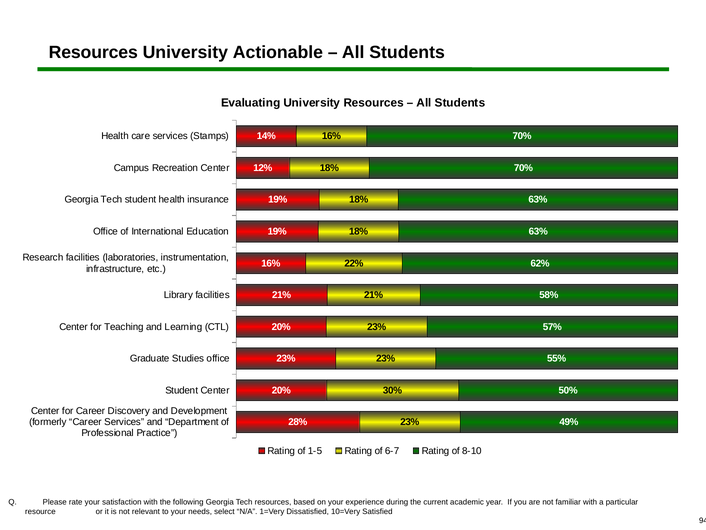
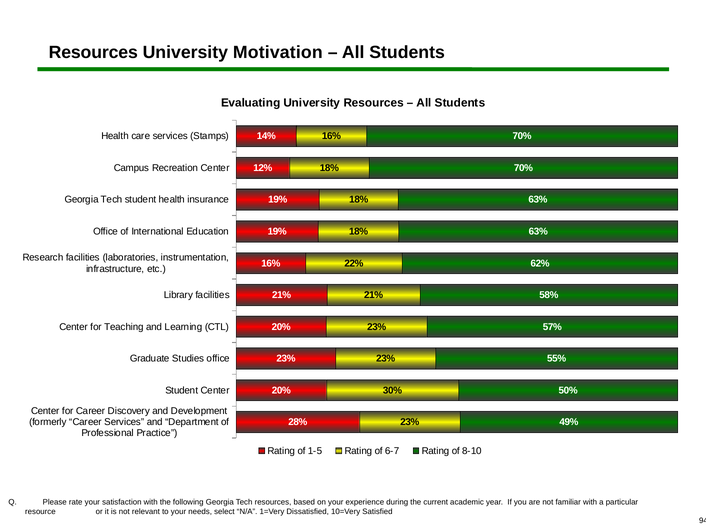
Actionable: Actionable -> Motivation (278, 52)
